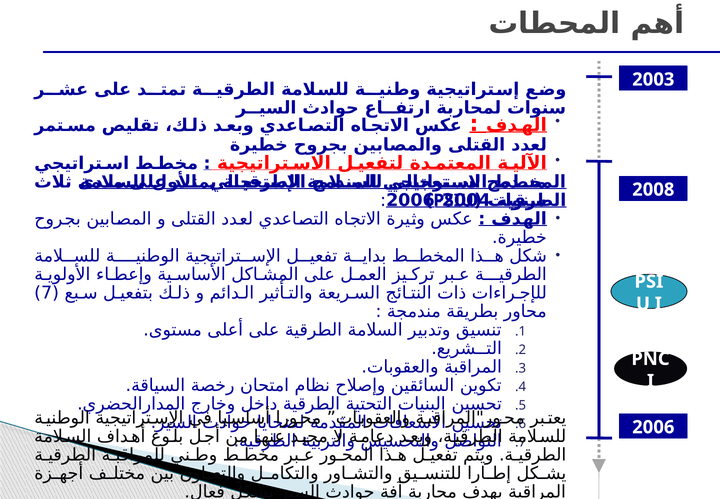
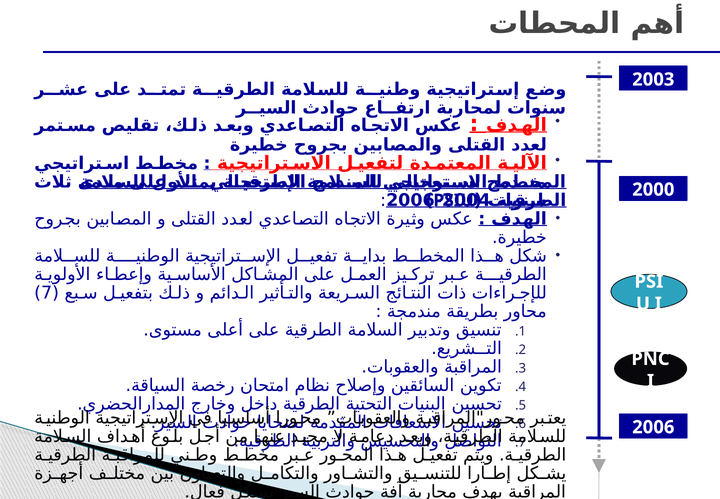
2008: 2008 -> 2000 (653, 189)
